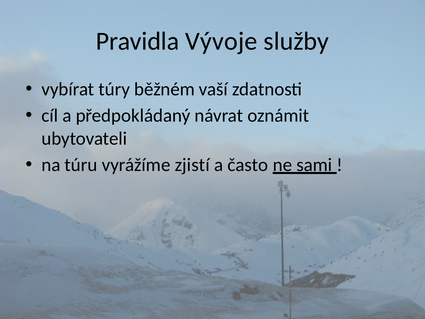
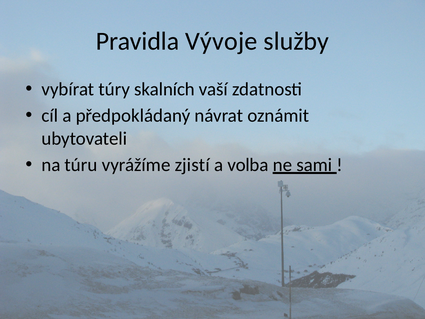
běžném: běžném -> skalních (165, 89)
často: často -> volba (248, 165)
